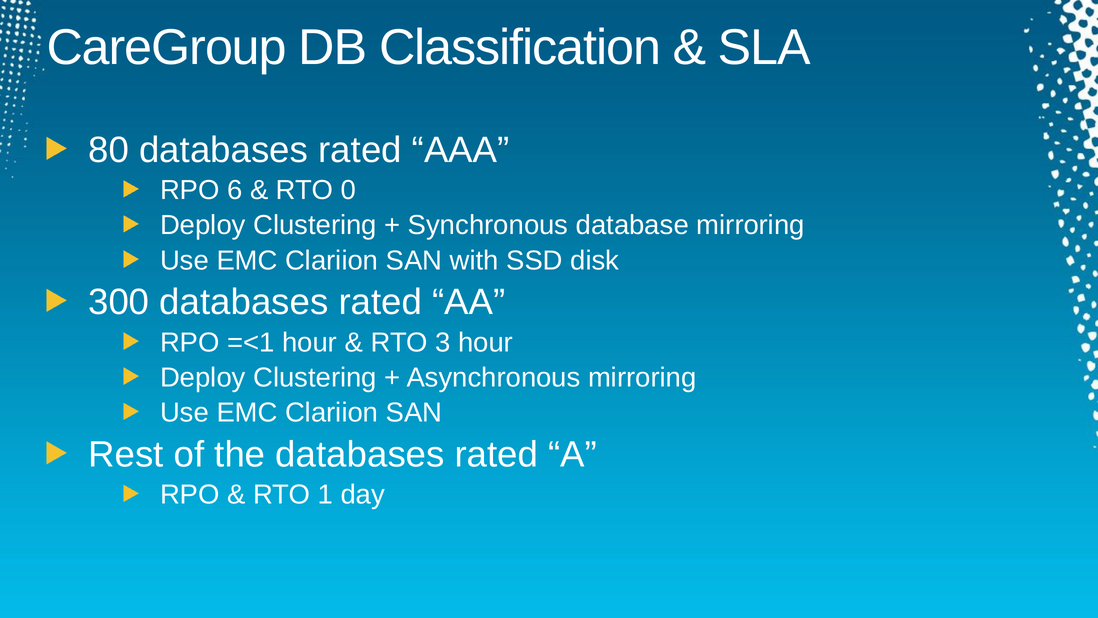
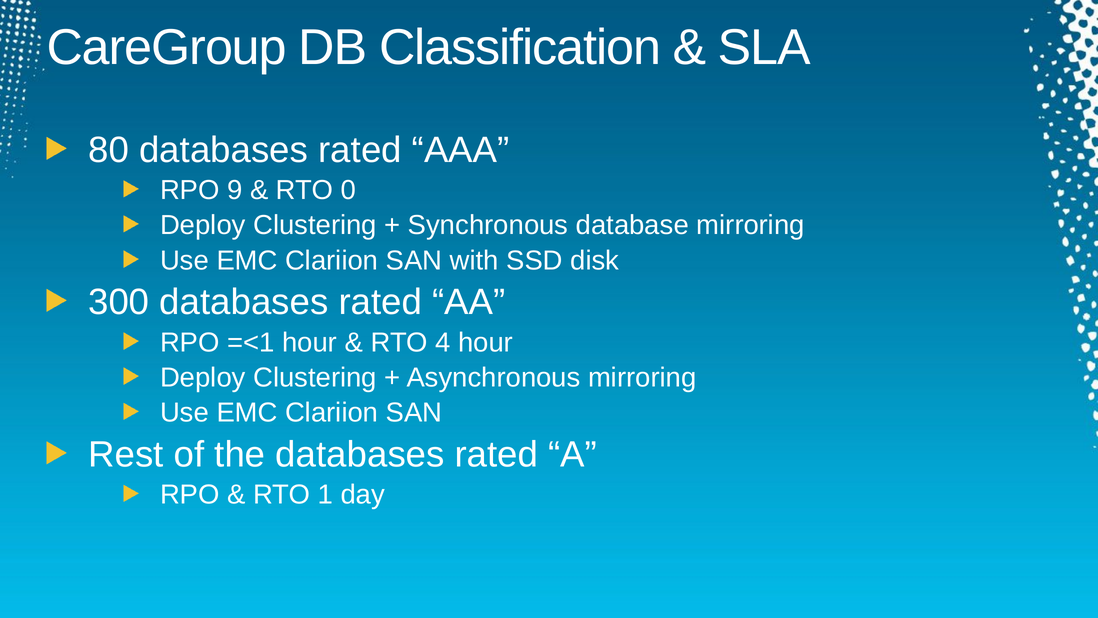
6: 6 -> 9 (235, 190)
3: 3 -> 4 (443, 342)
